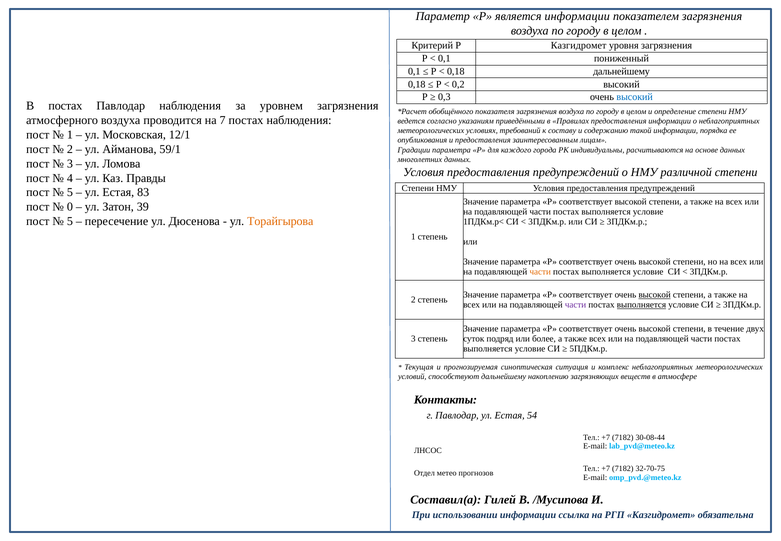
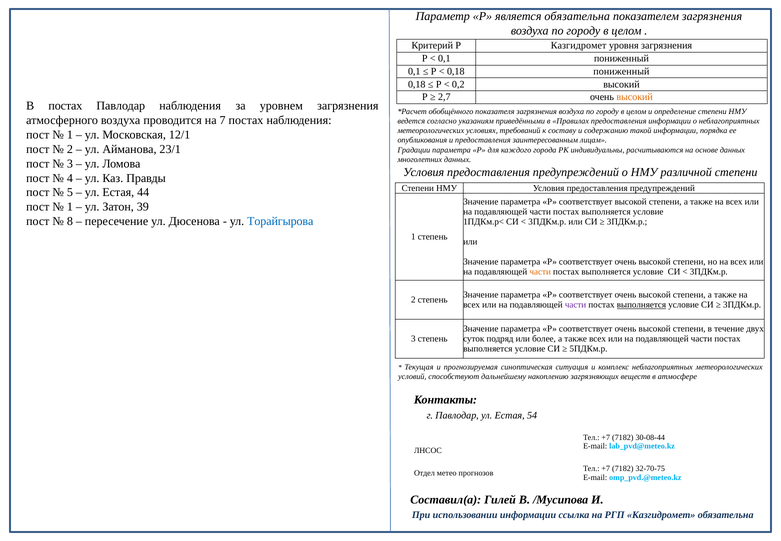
является информации: информации -> обязательна (577, 16)
0,18 дальнейшему: дальнейшему -> пониженный (621, 71)
0,3: 0,3 -> 2,7 (444, 97)
высокий colour: blue -> orange (635, 97)
59/1: 59/1 -> 23/1 (170, 149)
83: 83 -> 44 (143, 192)
0: 0 -> 1 (70, 207)
5: 5 -> 8 (70, 221)
Торайгырова colour: orange -> blue (280, 221)
высокой underline: present -> none (655, 295)
